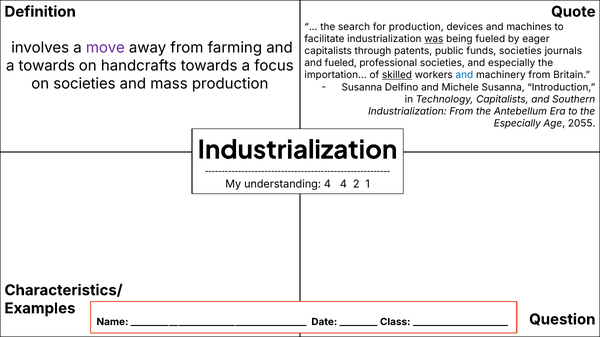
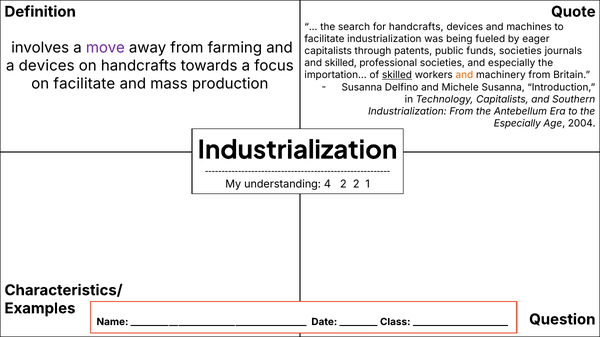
for production: production -> handcrafts (416, 27)
was underline: present -> none (434, 39)
and fueled: fueled -> skilled (341, 63)
a towards: towards -> devices (47, 66)
and colour: blue -> orange (464, 75)
on societies: societies -> facilitate (84, 84)
2055: 2055 -> 2004 (582, 124)
4 4: 4 -> 2 (343, 184)
